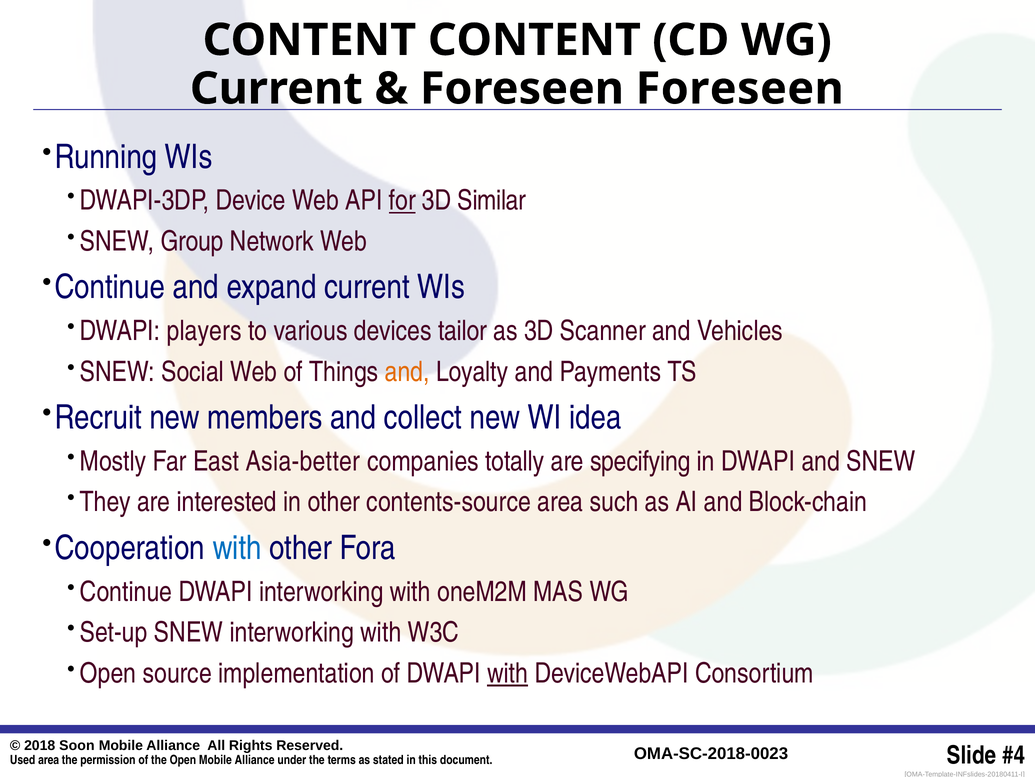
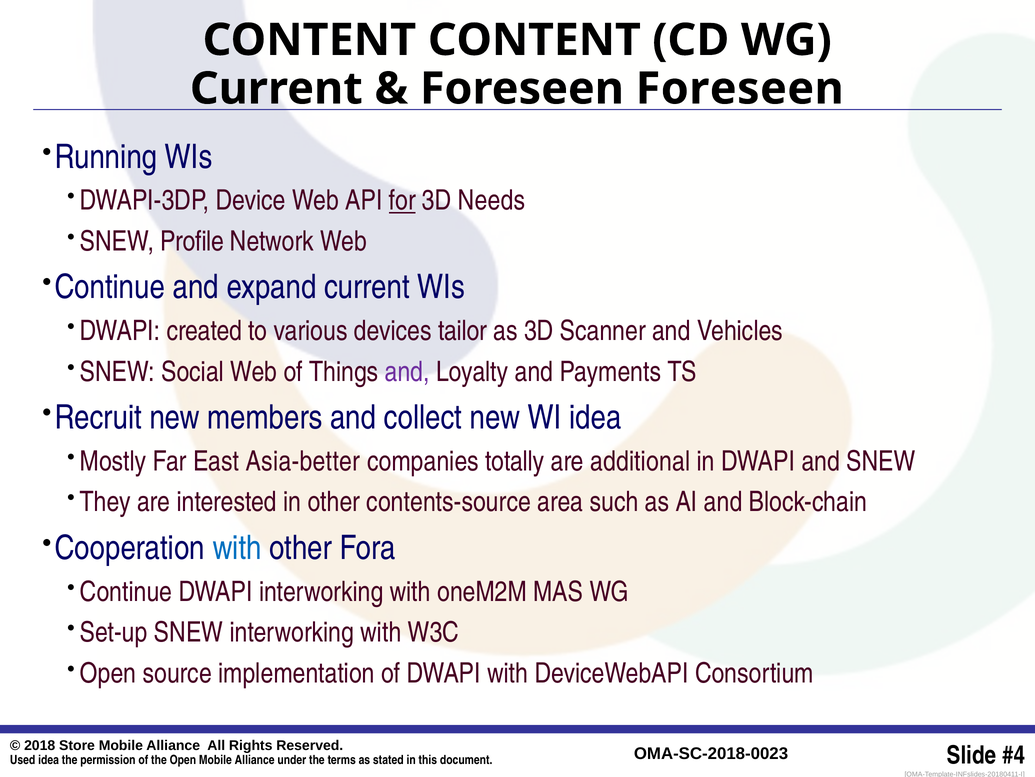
Similar: Similar -> Needs (492, 200)
Group: Group -> Profile (192, 241)
players: players -> created (204, 331)
and colour: orange -> purple (407, 371)
specifying: specifying -> additional (640, 461)
with underline: present -> none (508, 673)
Soon: Soon -> Store (77, 745)
area: area -> idea (49, 760)
